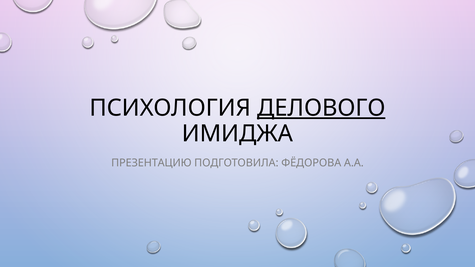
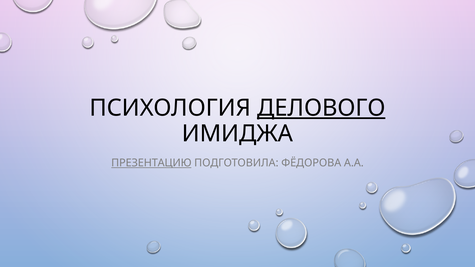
ПРЕЗЕНТАЦИЮ underline: none -> present (151, 163)
